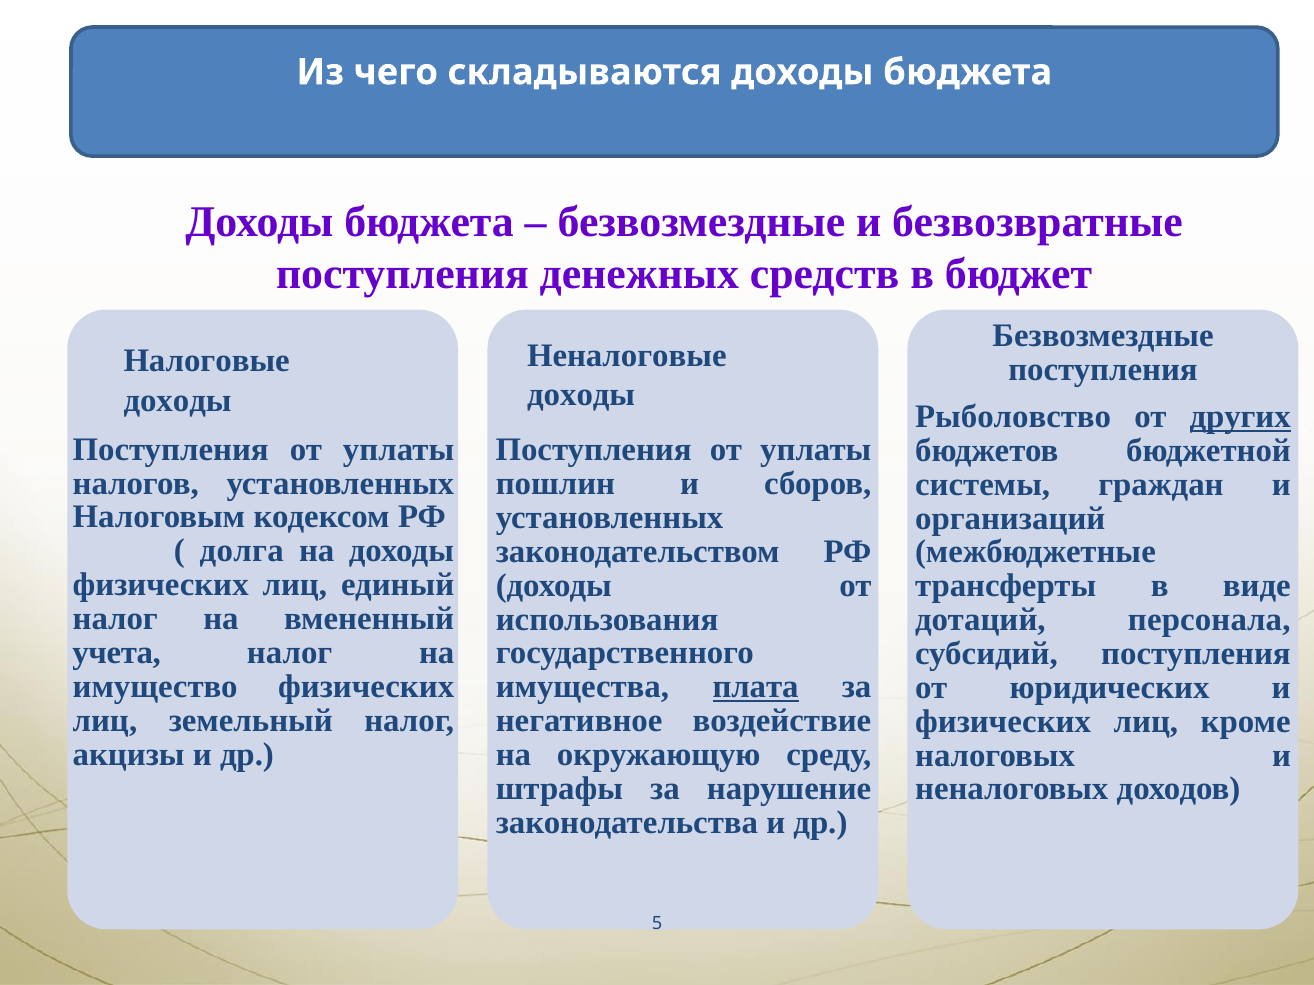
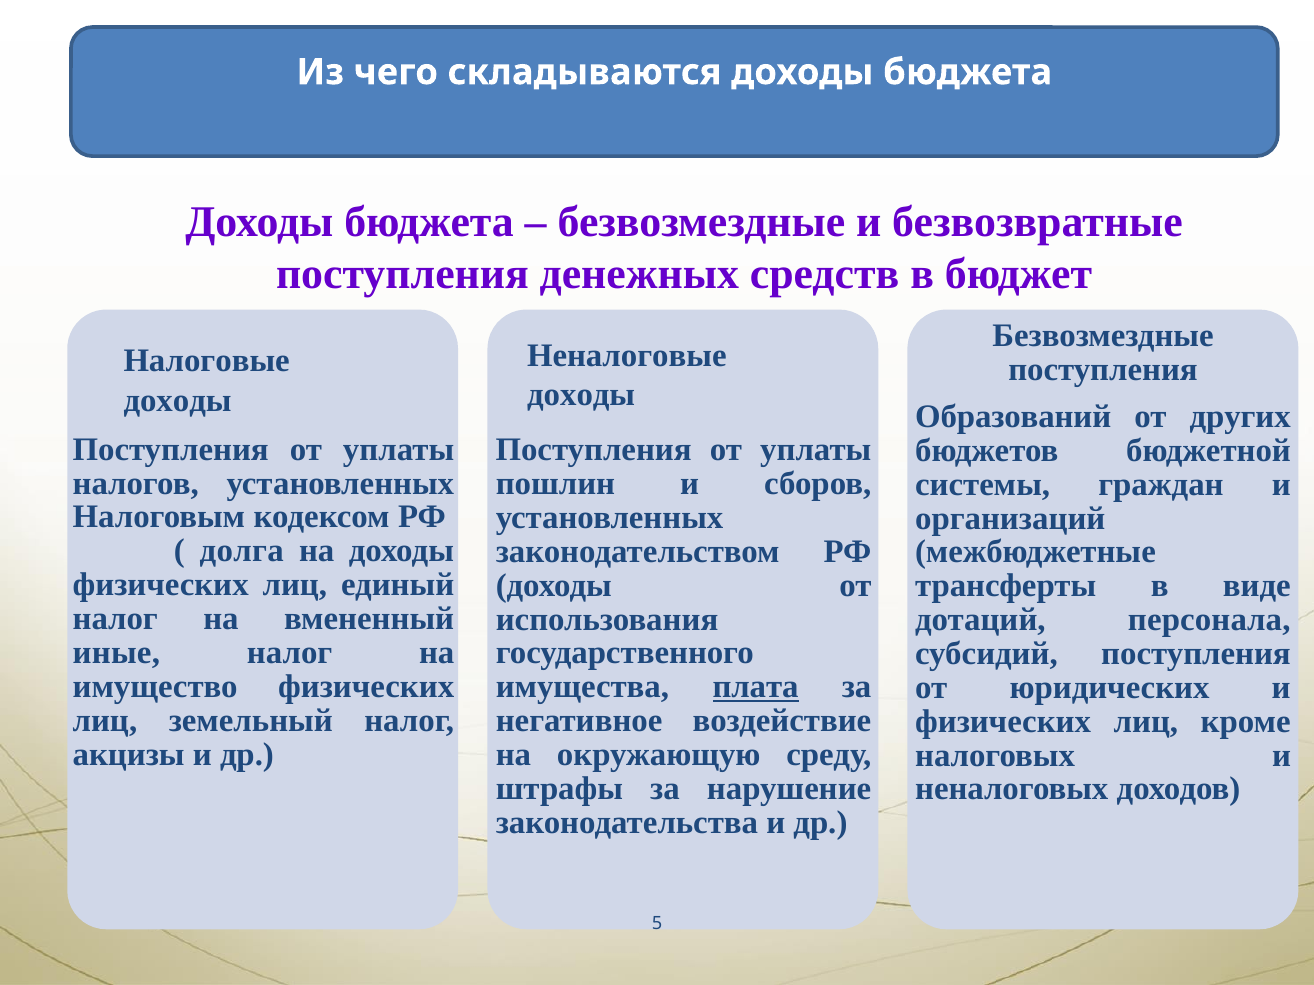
Рыболовство: Рыболовство -> Образований (1013, 417)
других underline: present -> none (1240, 417)
учета: учета -> иные (116, 653)
